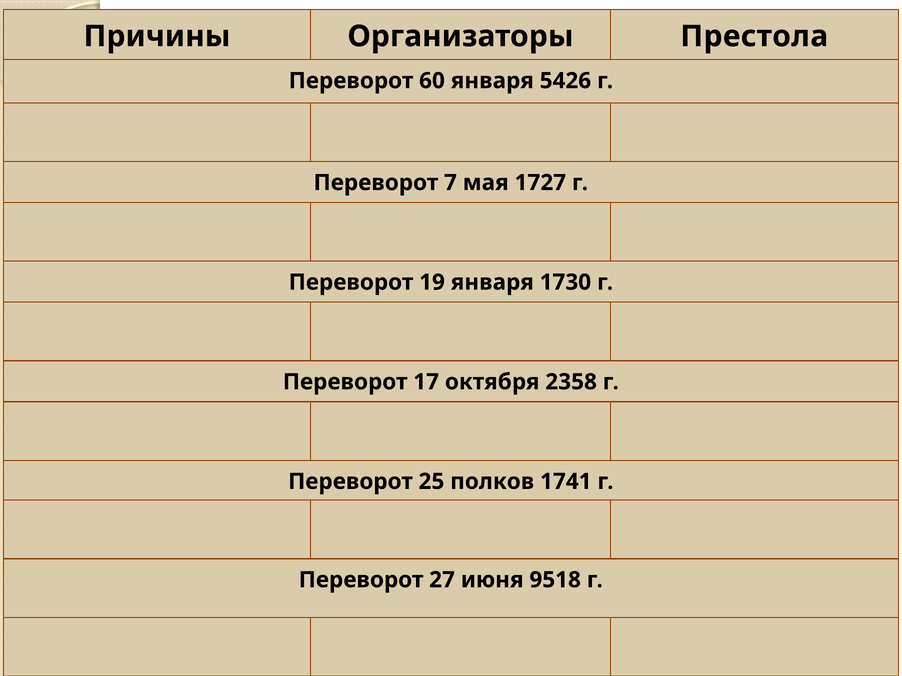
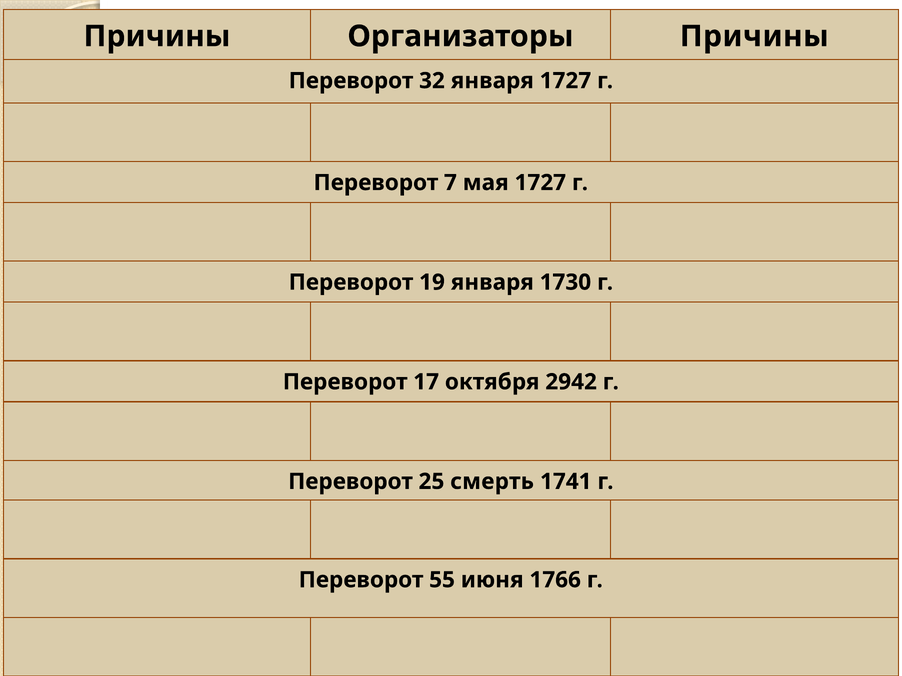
Организаторы Престола: Престола -> Причины (754, 36)
60: 60 -> 32 (432, 81)
января 5426: 5426 -> 1727 (565, 81)
2358: 2358 -> 2942 (571, 382)
полков: полков -> смерть (492, 482)
27: 27 -> 55 (442, 580)
9518: 9518 -> 1766 (555, 580)
